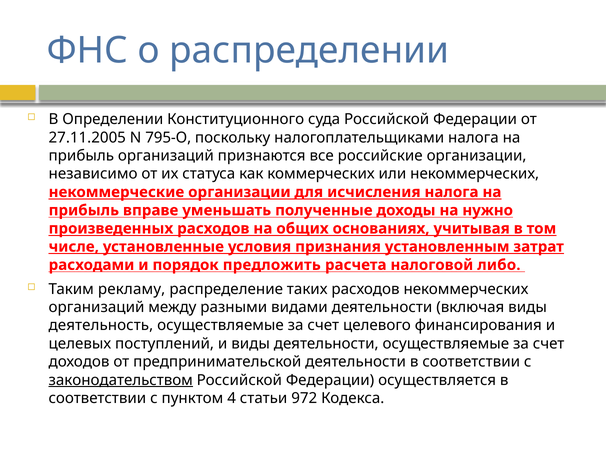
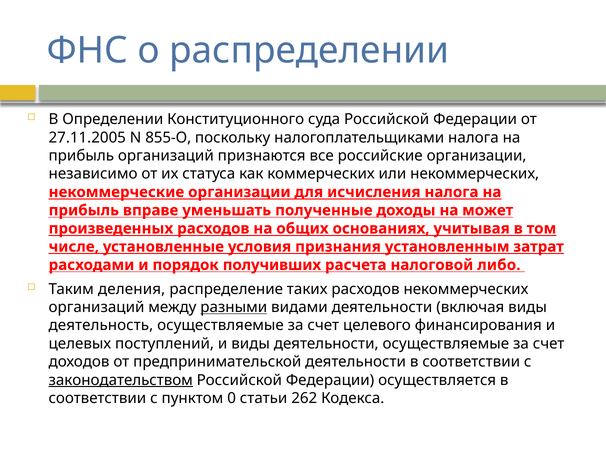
795-О: 795-О -> 855-О (168, 137)
нужно: нужно -> может (488, 210)
предложить: предложить -> получивших (272, 265)
рекламу: рекламу -> деления (132, 289)
разными underline: none -> present (234, 307)
4: 4 -> 0 (232, 398)
972: 972 -> 262 (304, 398)
